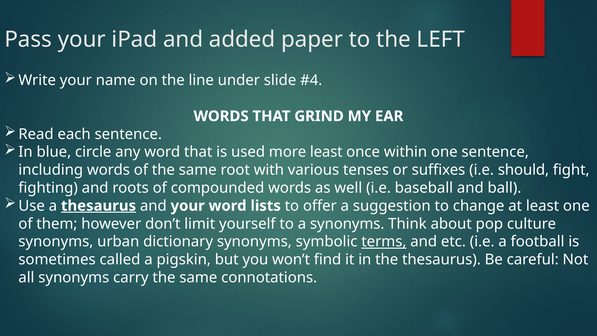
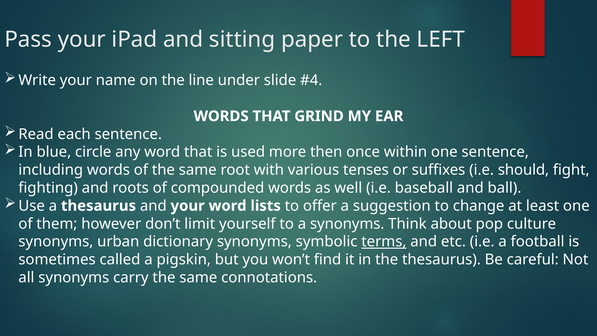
added: added -> sitting (242, 39)
more least: least -> then (326, 152)
thesaurus underline: present -> none (99, 206)
